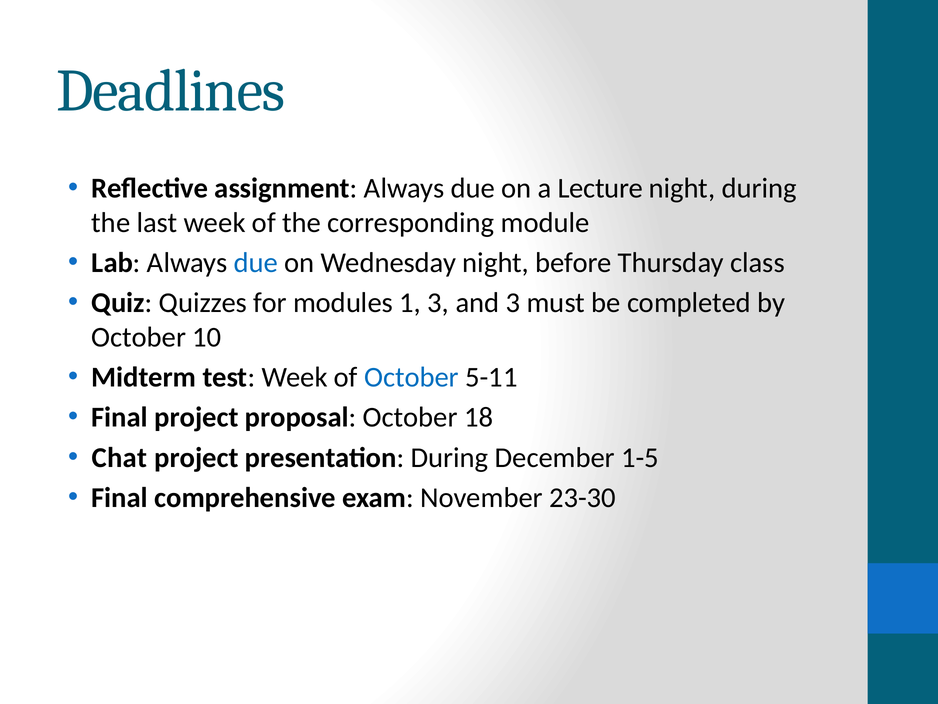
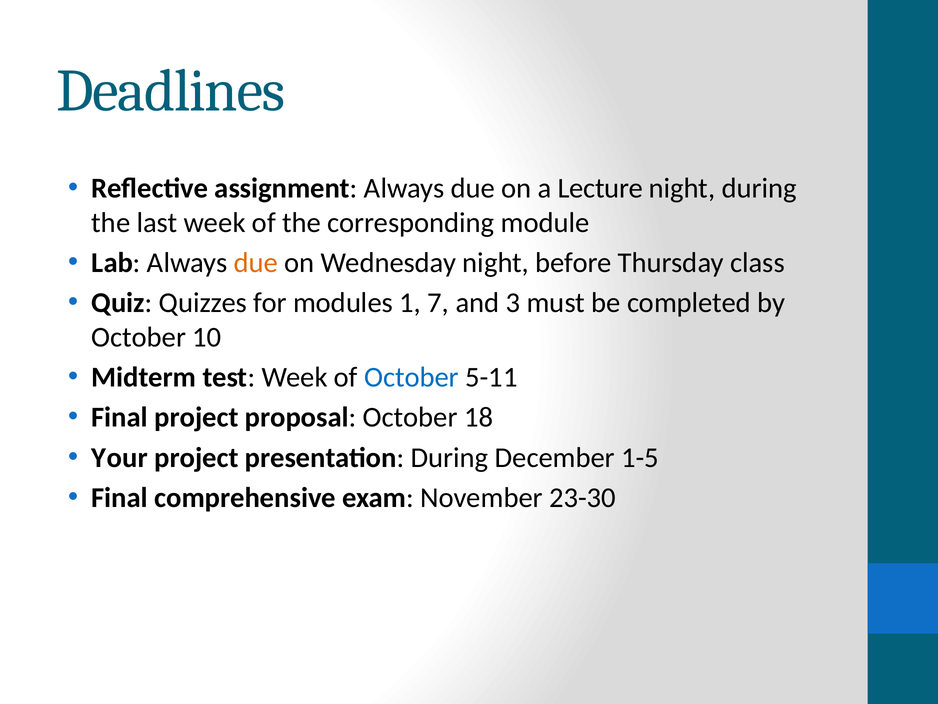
due colour: blue -> orange (256, 263)
1 3: 3 -> 7 (438, 303)
Chat: Chat -> Your (120, 457)
